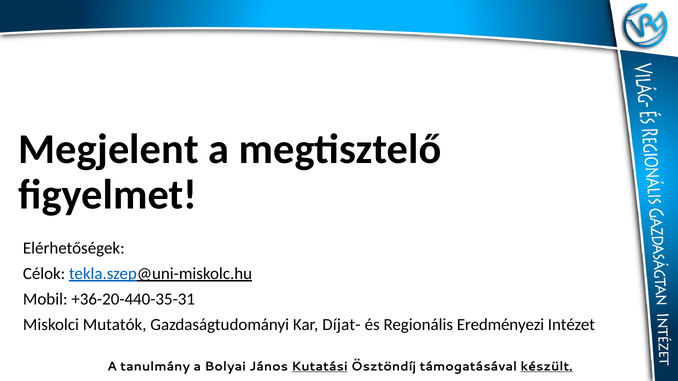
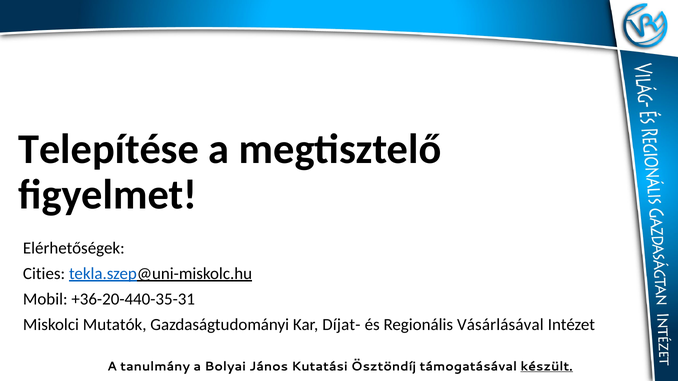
Megjelent: Megjelent -> Telepítése (109, 149)
Célok: Célok -> Cities (44, 274)
Eredményezi: Eredményezi -> Vásárlásával (500, 325)
Kutatási underline: present -> none (320, 367)
